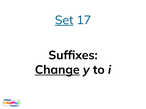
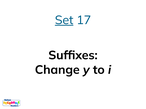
Change underline: present -> none (57, 70)
